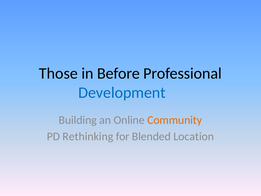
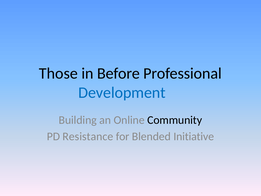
Community colour: orange -> black (175, 120)
Rethinking: Rethinking -> Resistance (88, 136)
Location: Location -> Initiative (194, 136)
